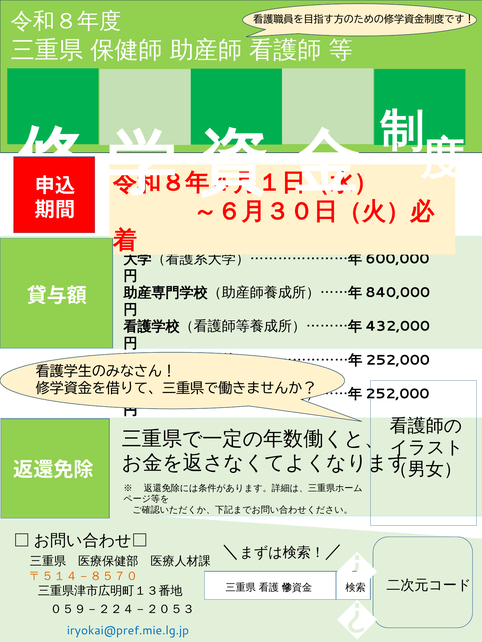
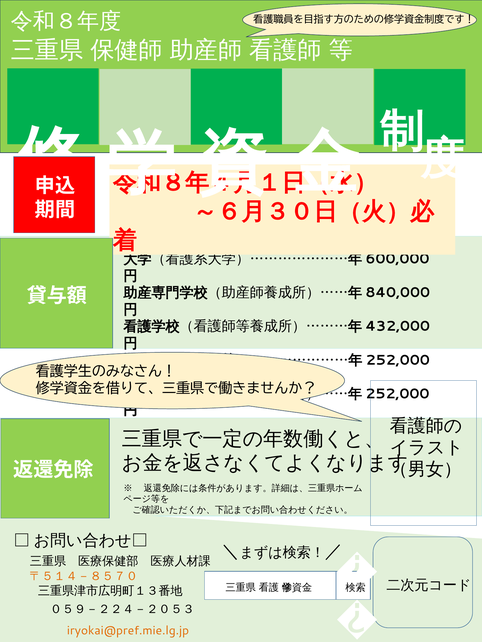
iryokai@pref.mie.lg.jp colour: blue -> orange (128, 631)
